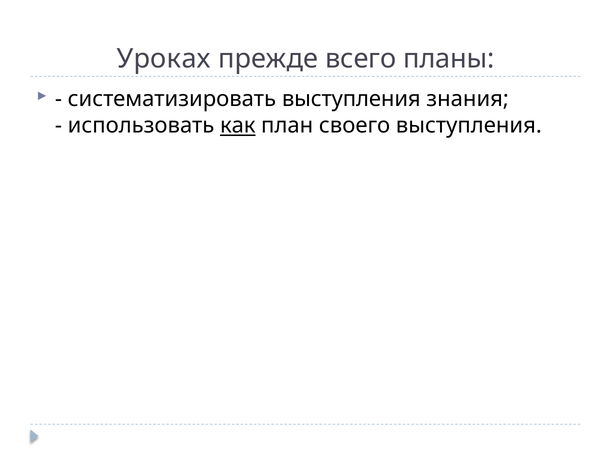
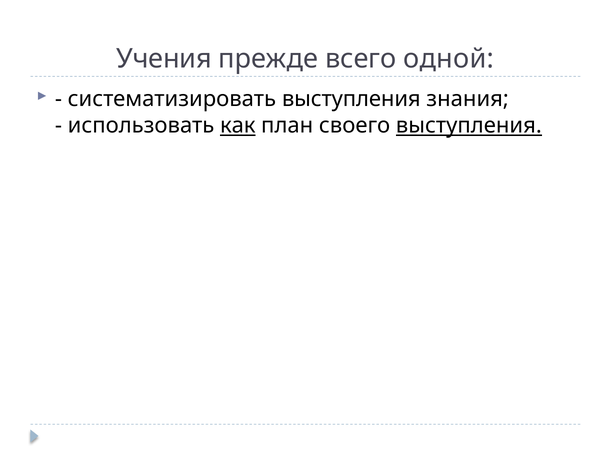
Уроках: Уроках -> Учения (164, 59)
планы: планы -> одной (449, 59)
выступления underline: none -> present (469, 126)
